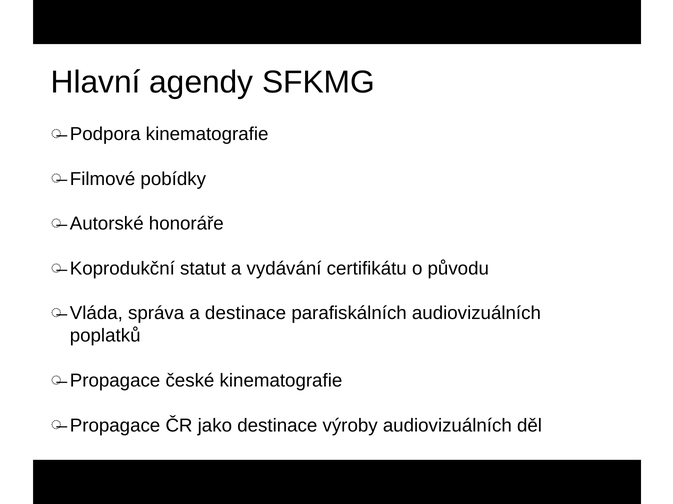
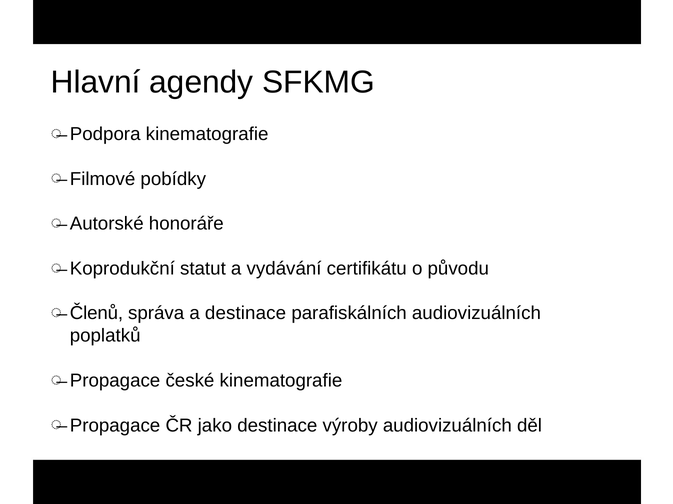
Vláda: Vláda -> Členů (96, 314)
